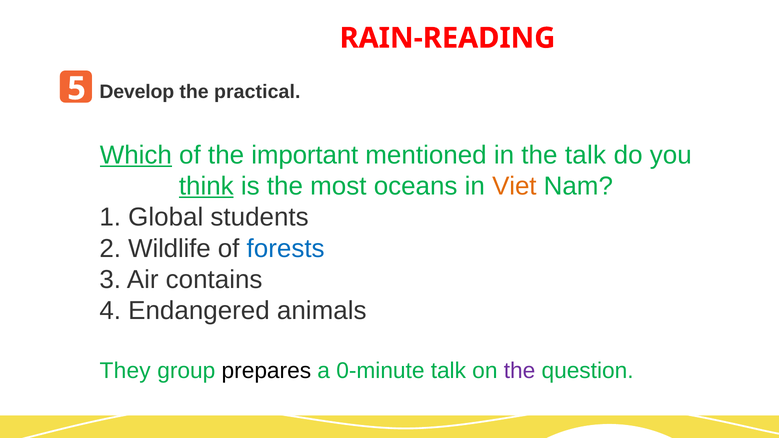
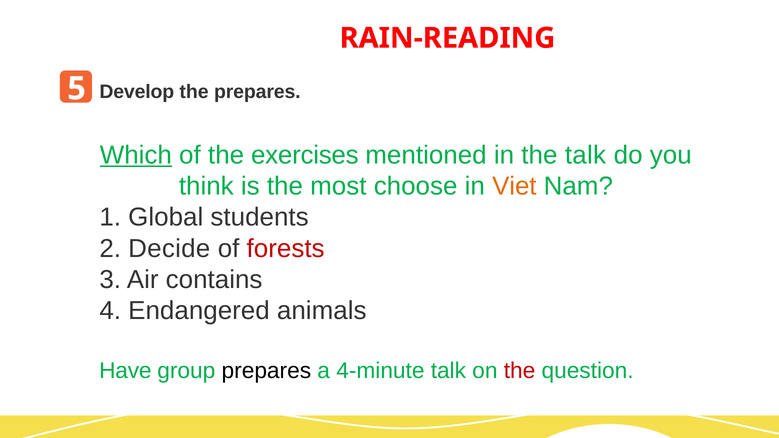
the practical: practical -> prepares (257, 92)
important: important -> exercises (305, 155)
think underline: present -> none (206, 186)
oceans: oceans -> choose (416, 186)
Wildlife: Wildlife -> Decide (169, 249)
forests colour: blue -> red (286, 249)
They: They -> Have (125, 371)
0-minute: 0-minute -> 4-minute (380, 371)
the colour: purple -> red (520, 371)
